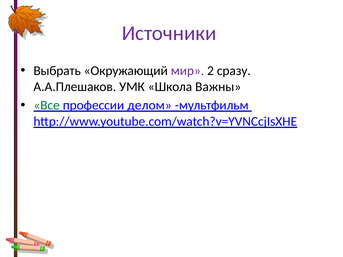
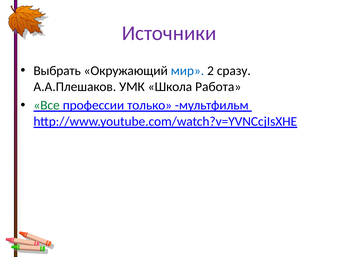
мир colour: purple -> blue (187, 71)
Важны: Важны -> Работа (218, 87)
делом: делом -> только (150, 105)
